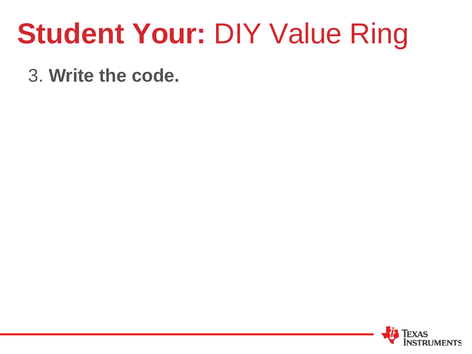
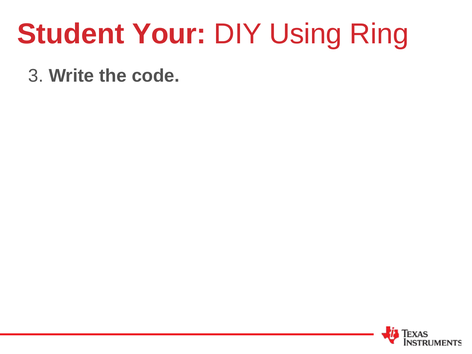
Value: Value -> Using (306, 34)
